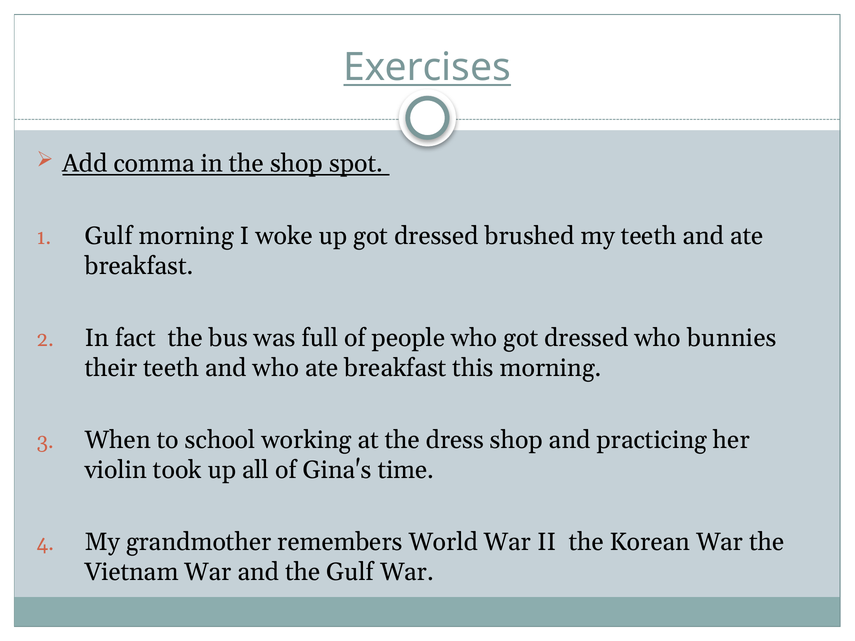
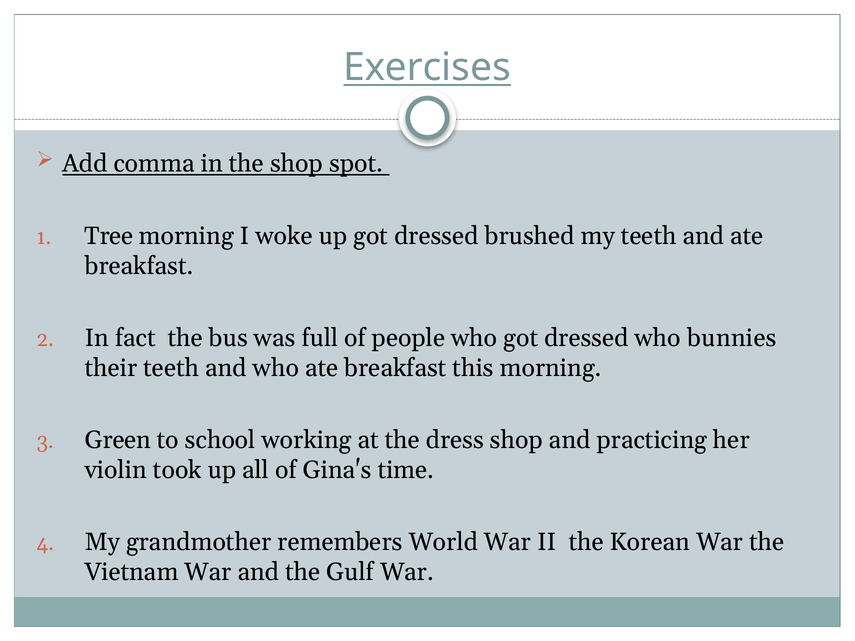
Gulf: Gulf -> Tree (109, 236)
When: When -> Green (118, 440)
